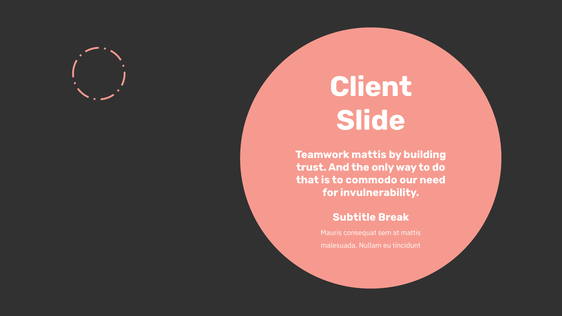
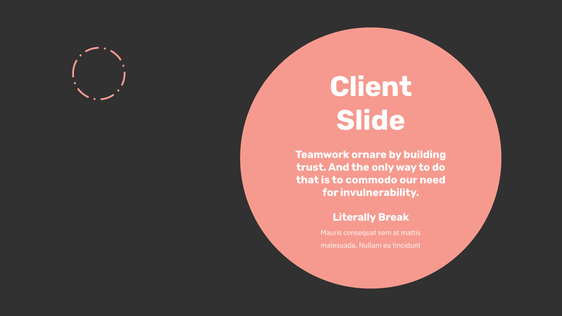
Teamwork mattis: mattis -> ornare (369, 155)
Subtitle: Subtitle -> Literally (354, 217)
